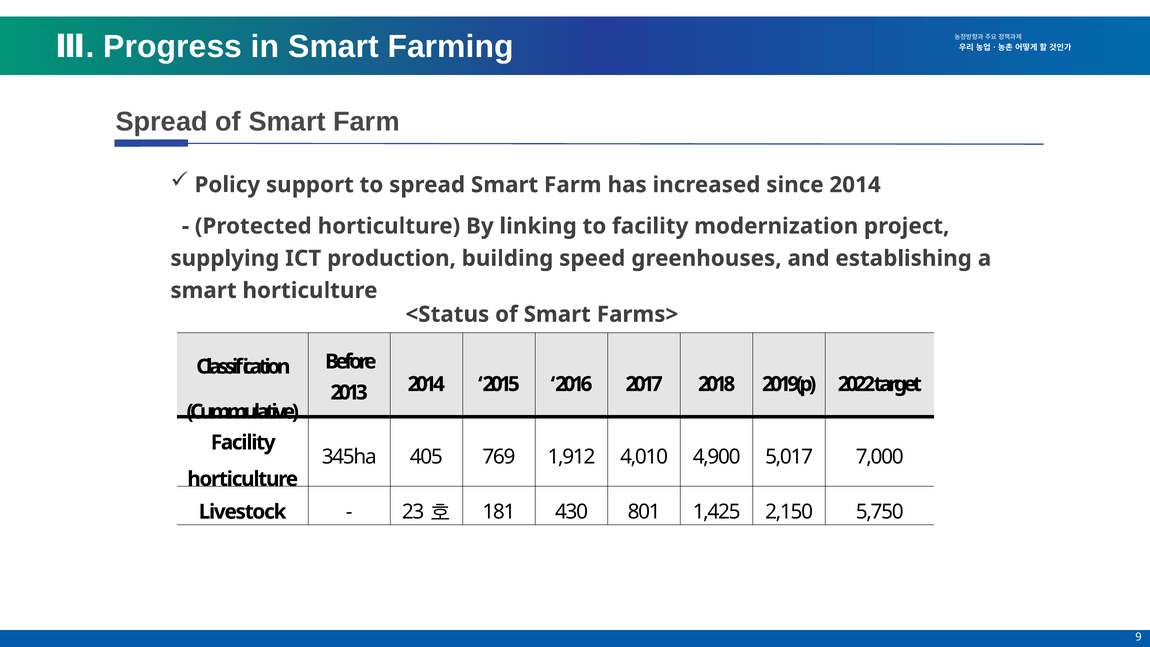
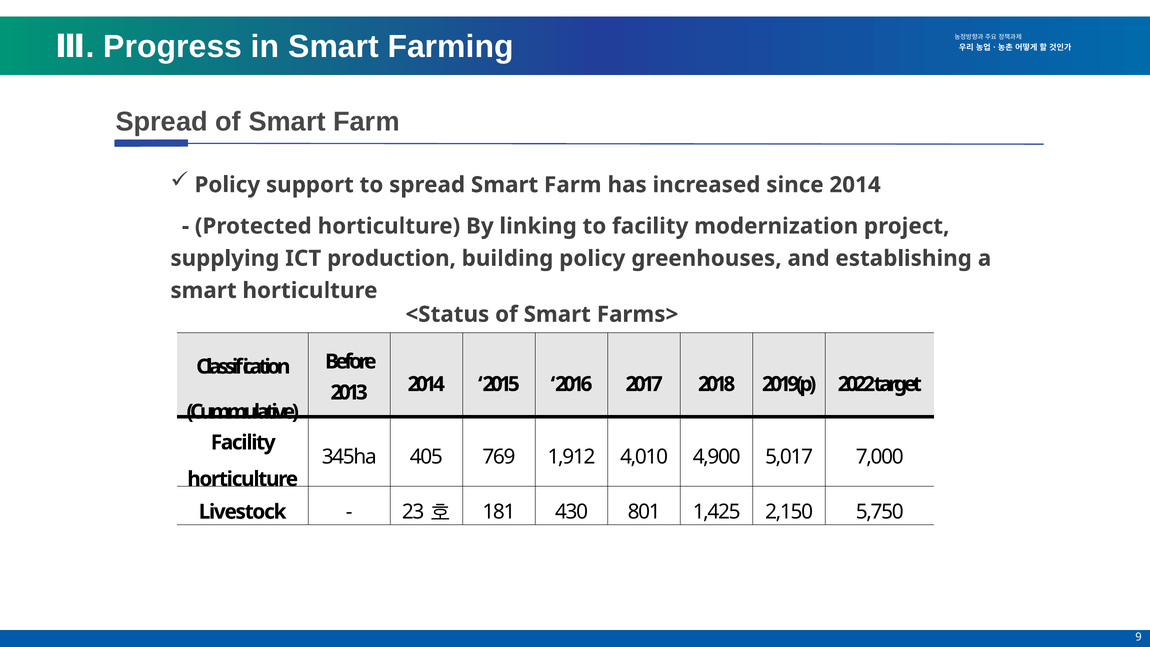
building speed: speed -> policy (592, 258)
